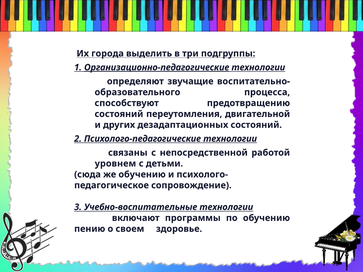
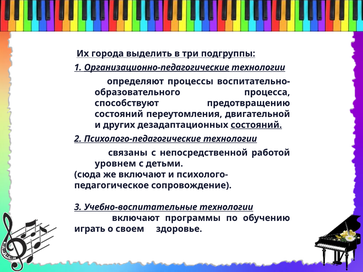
звучащие: звучащие -> процессы (190, 81)
состояний underline: none -> present (256, 125)
же обучению: обучению -> включают (142, 175)
пению: пению -> играть (90, 229)
